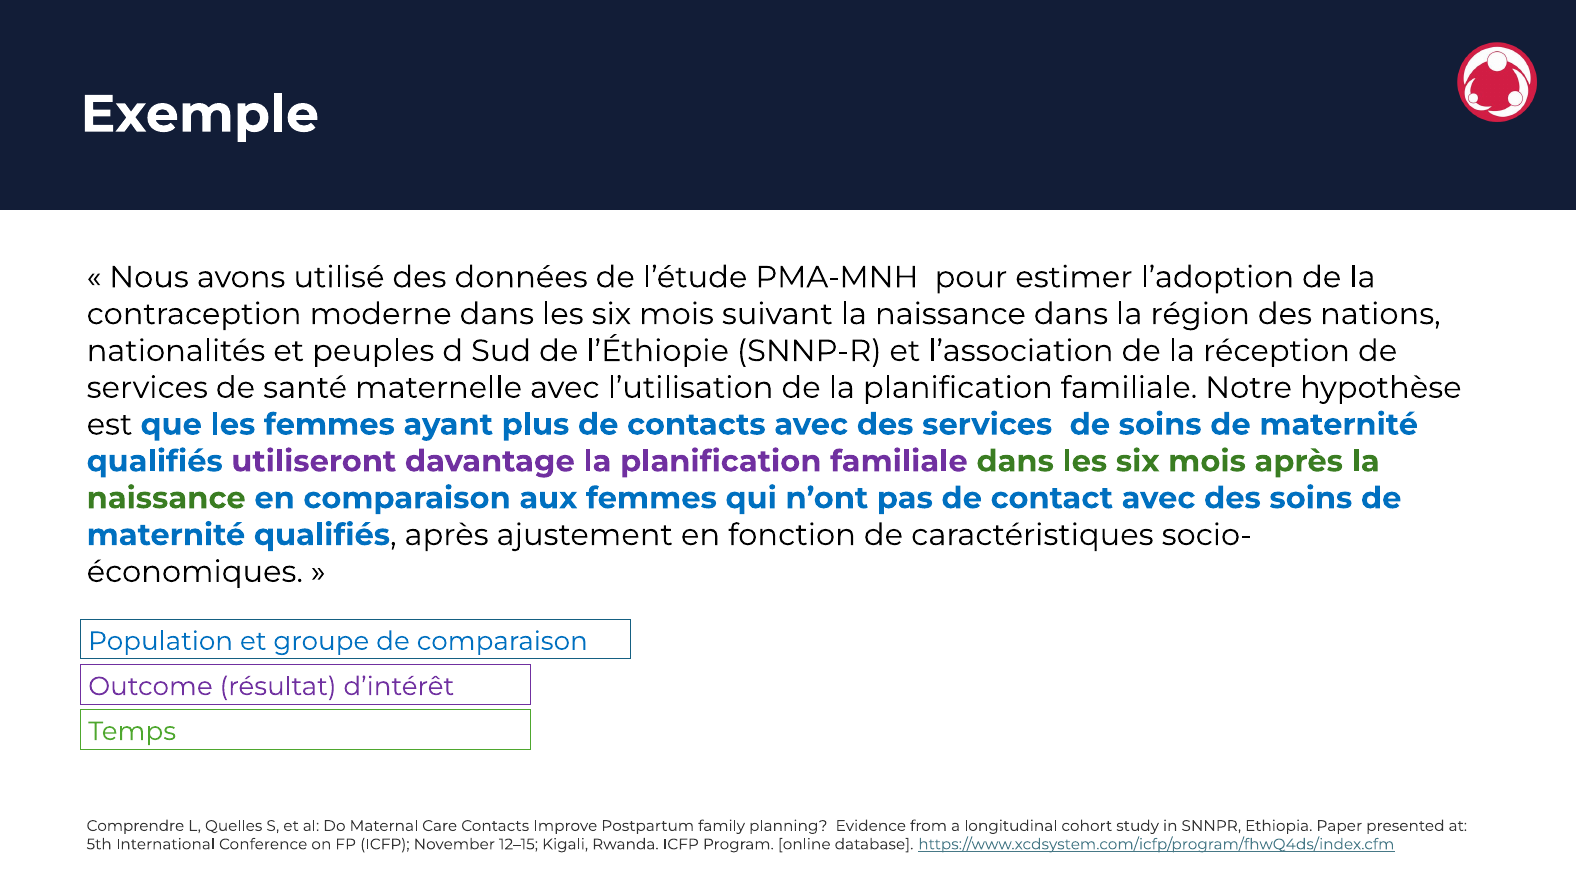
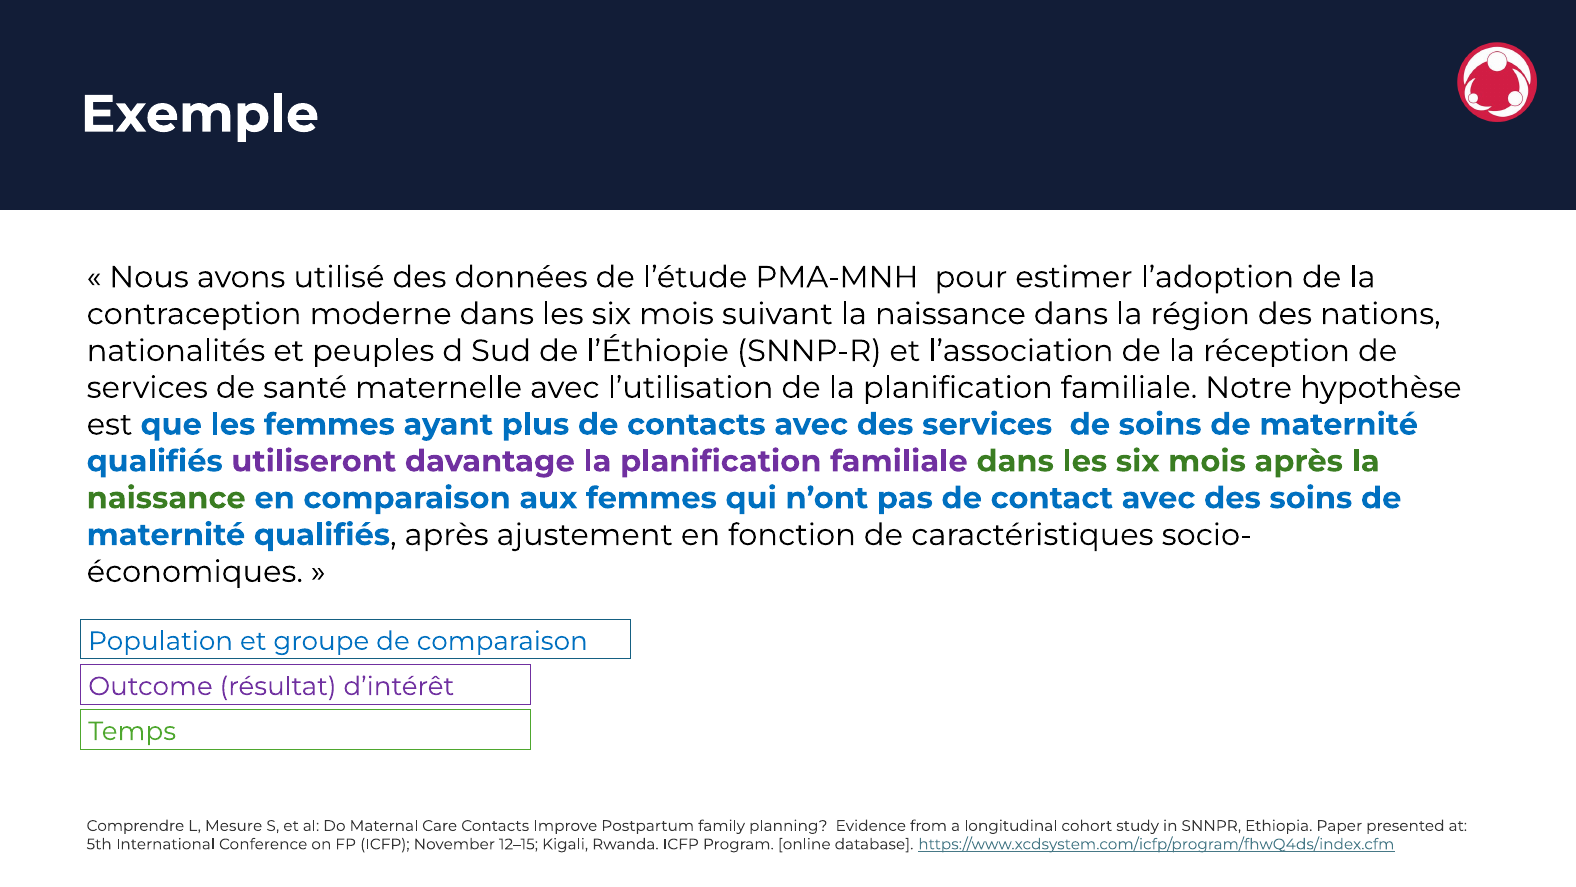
Quelles: Quelles -> Mesure (234, 825)
